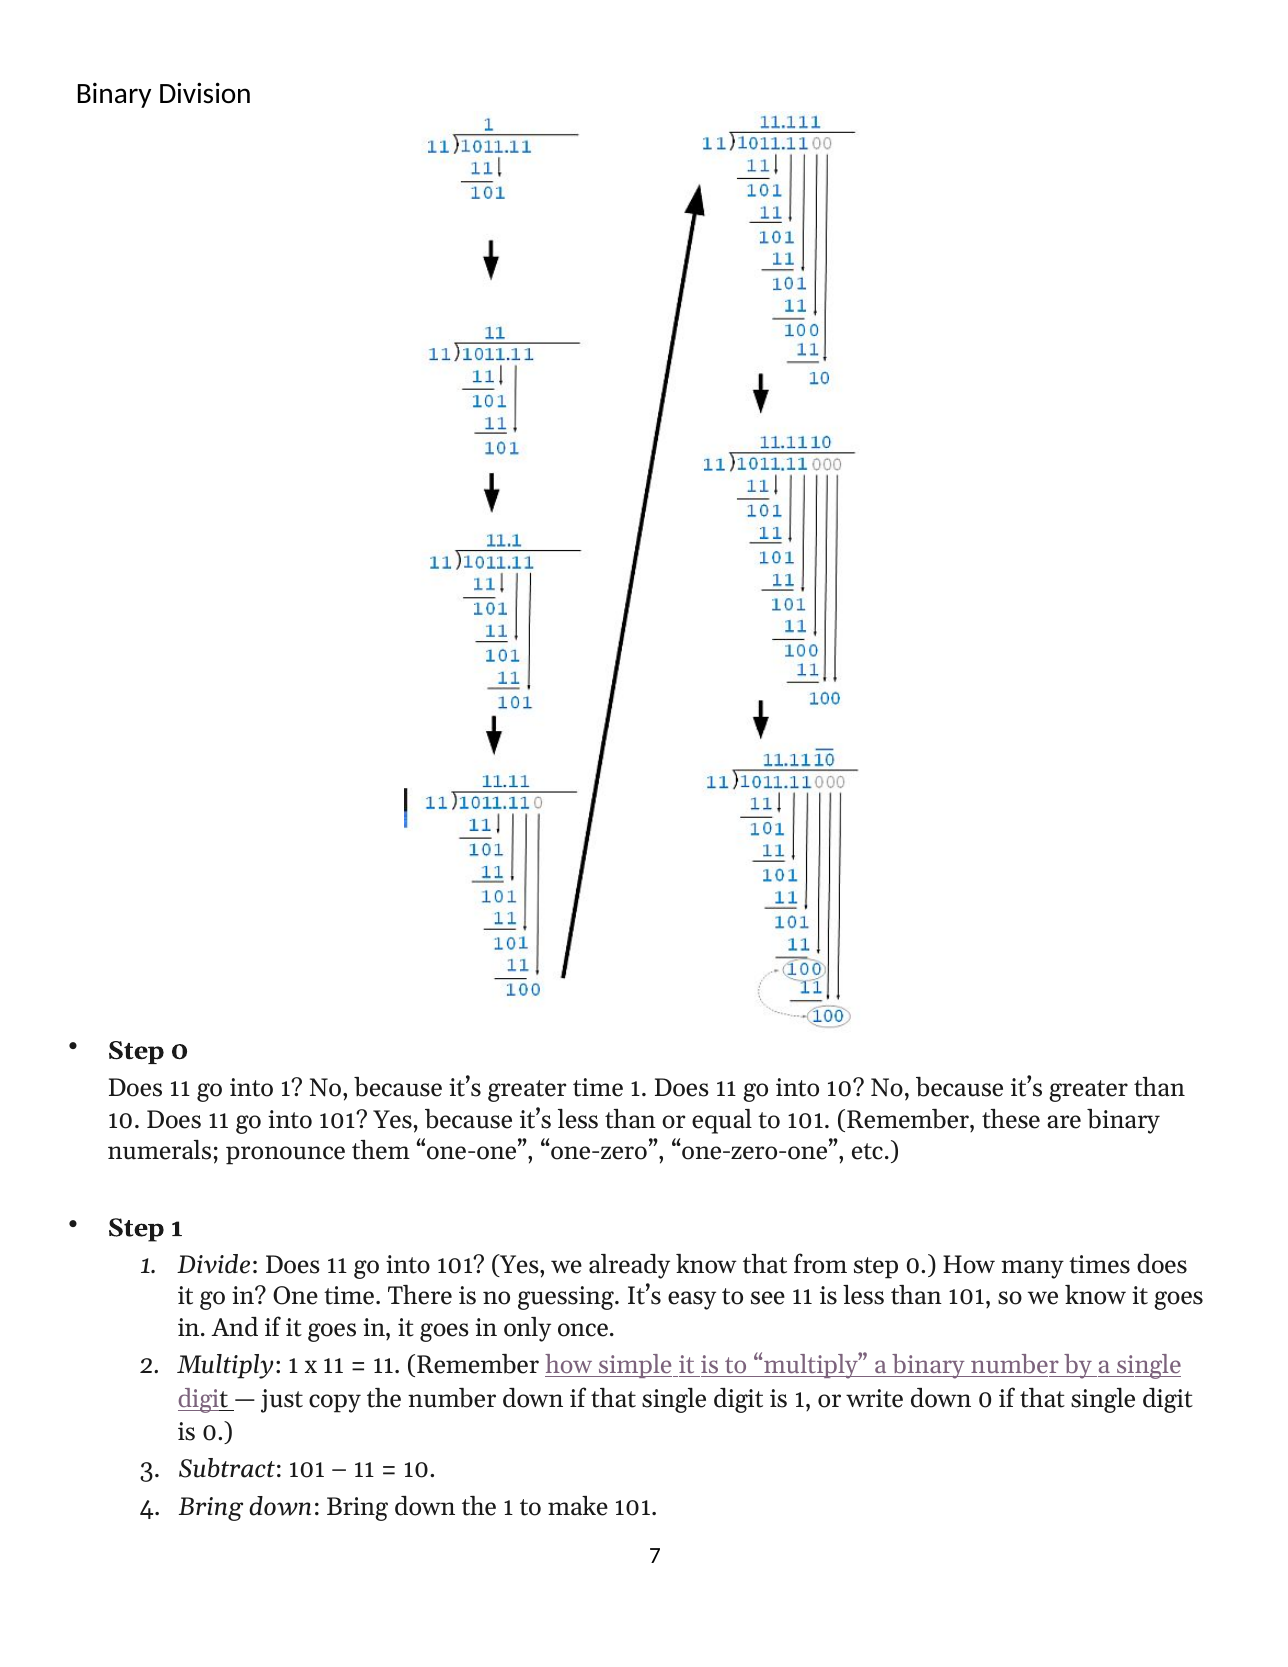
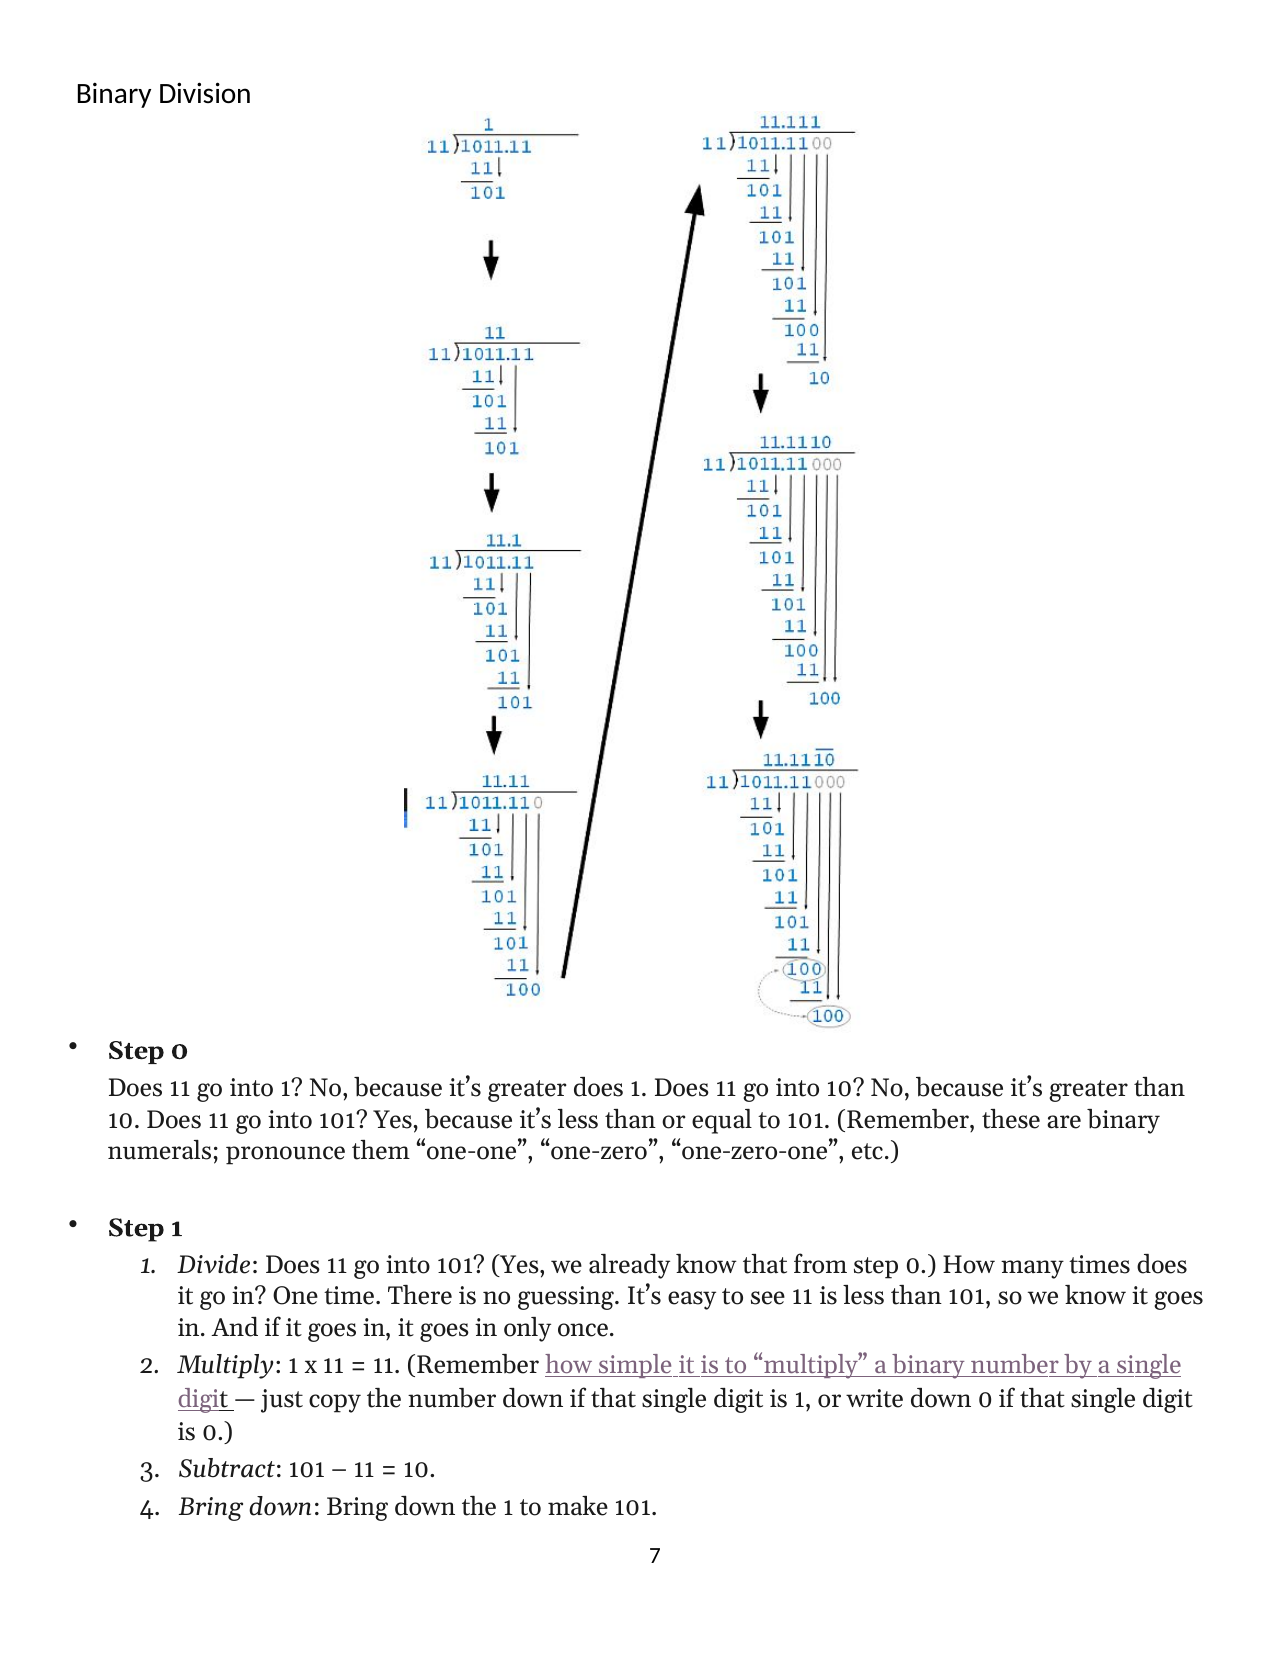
greater time: time -> does (598, 1088)
